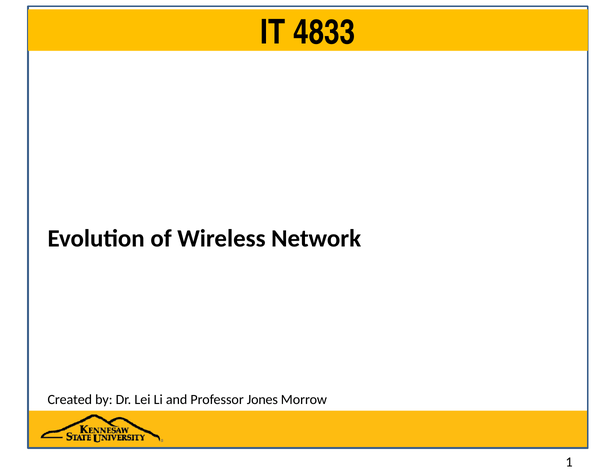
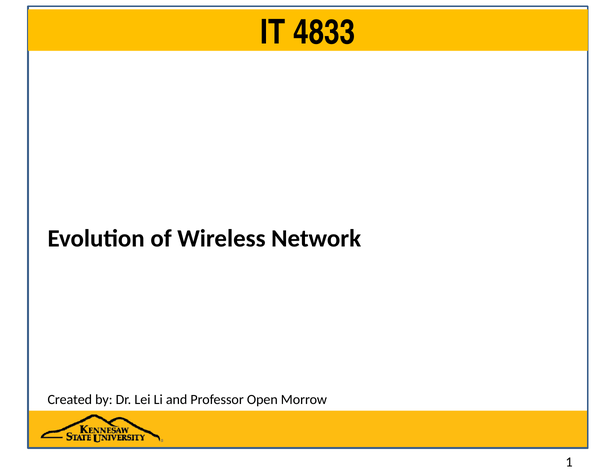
Jones: Jones -> Open (262, 399)
